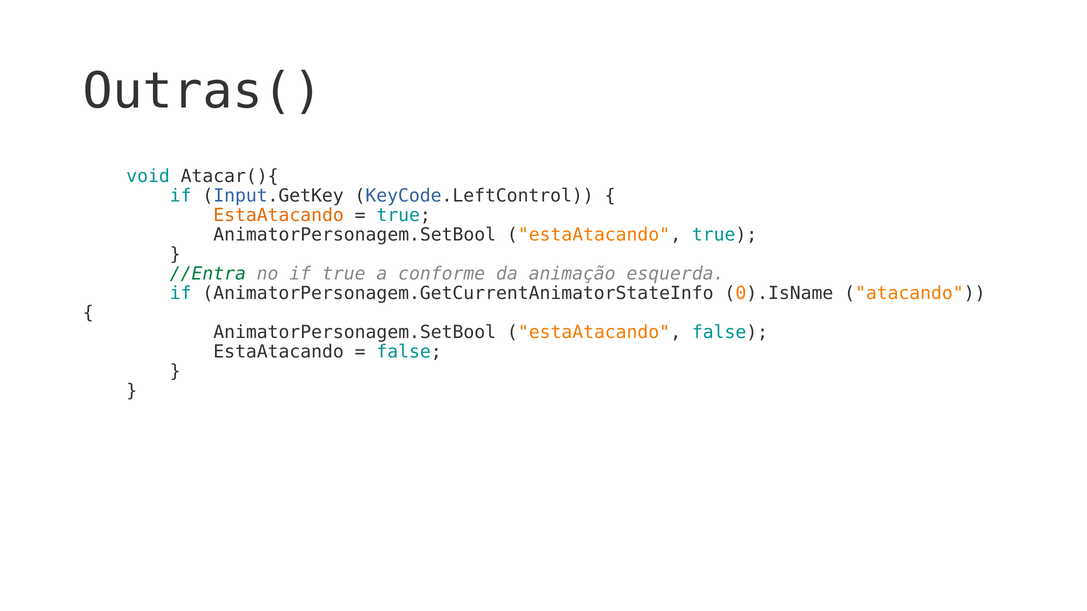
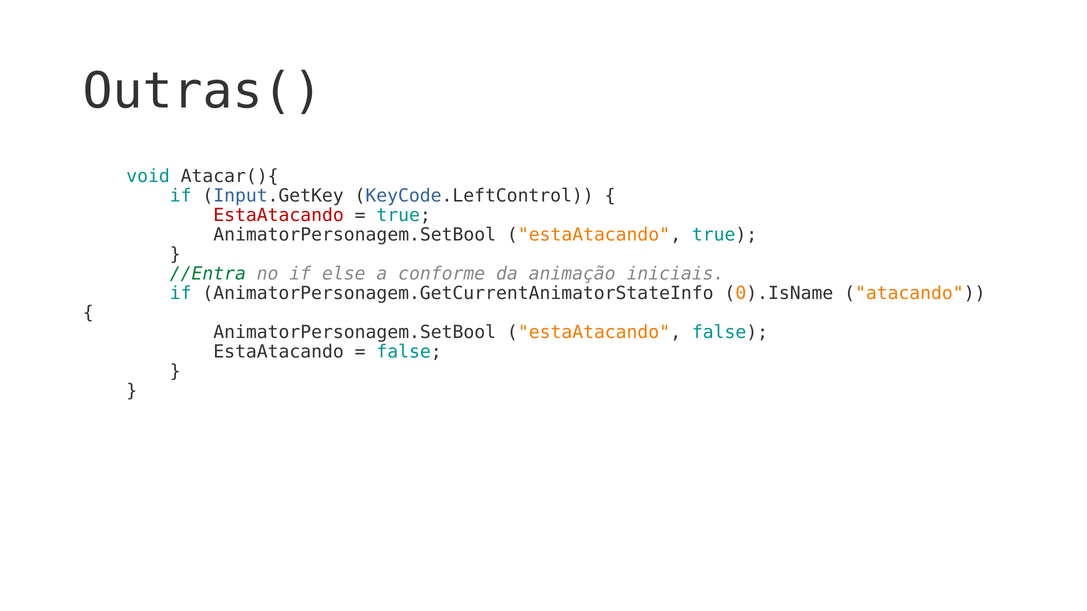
EstaAtacando colour: orange -> red (279, 216)
if true: true -> else (344, 274)
esquerda: esquerda -> iniciais (676, 274)
